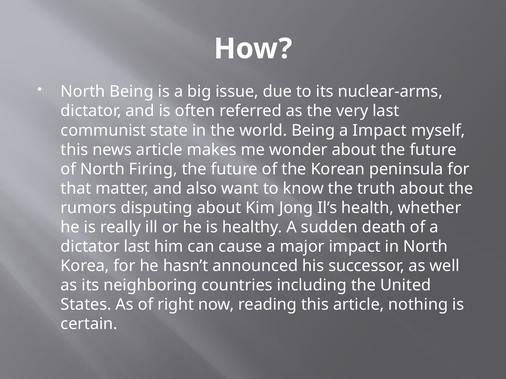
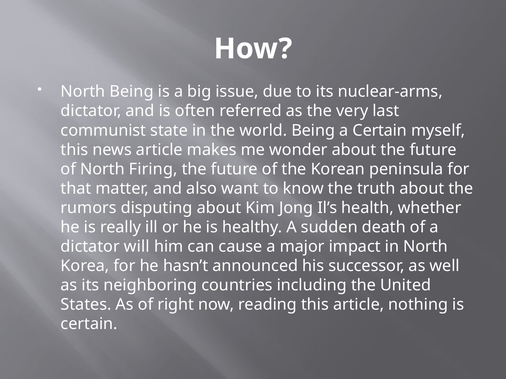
a Impact: Impact -> Certain (380, 131)
dictator last: last -> will (137, 247)
